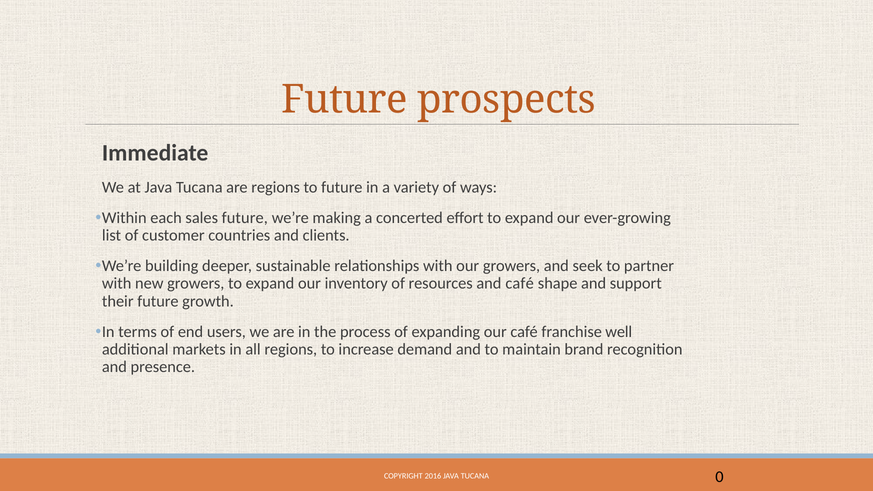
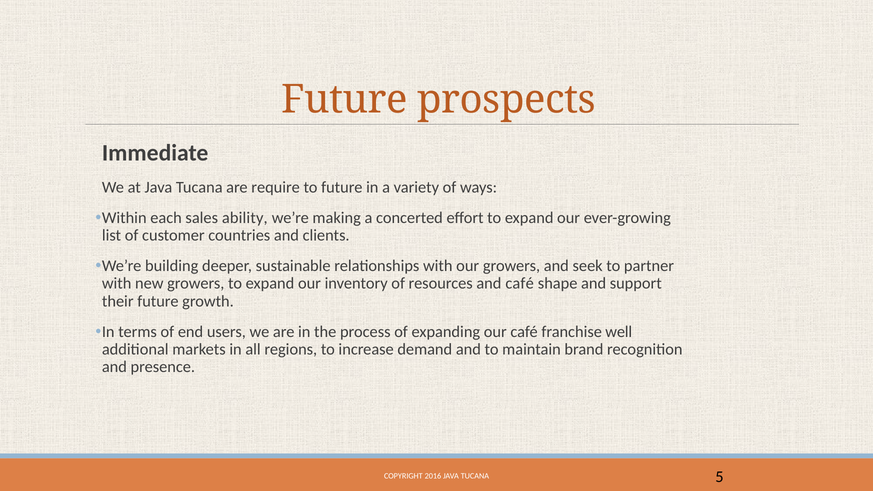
are regions: regions -> require (276, 187)
sales future: future -> ability (245, 218)
0: 0 -> 5 (719, 477)
